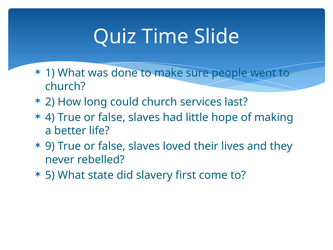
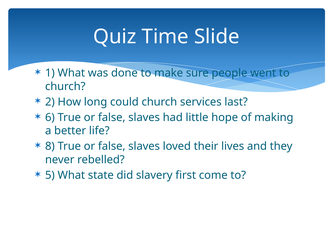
4: 4 -> 6 (50, 117)
9: 9 -> 8 (50, 146)
